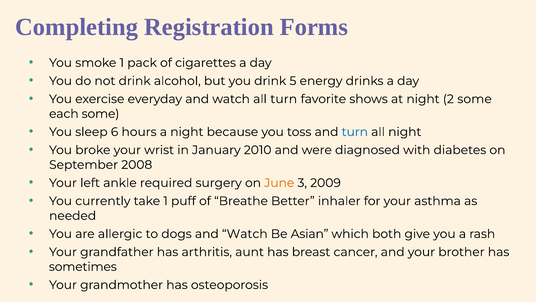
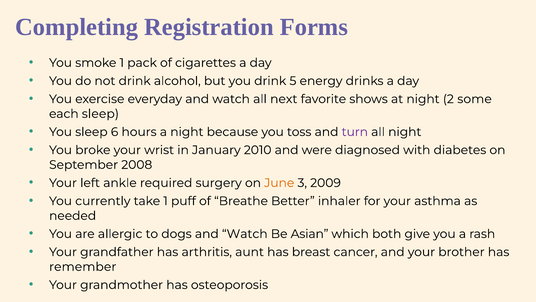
all turn: turn -> next (284, 99)
each some: some -> sleep (100, 114)
turn colour: blue -> purple (355, 132)
sometimes: sometimes -> remember (83, 266)
